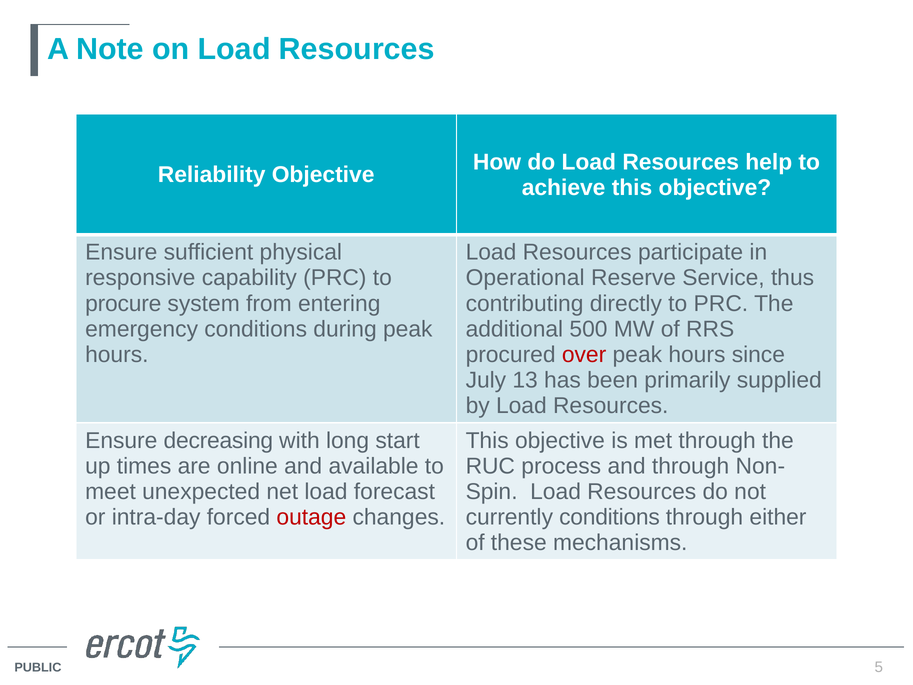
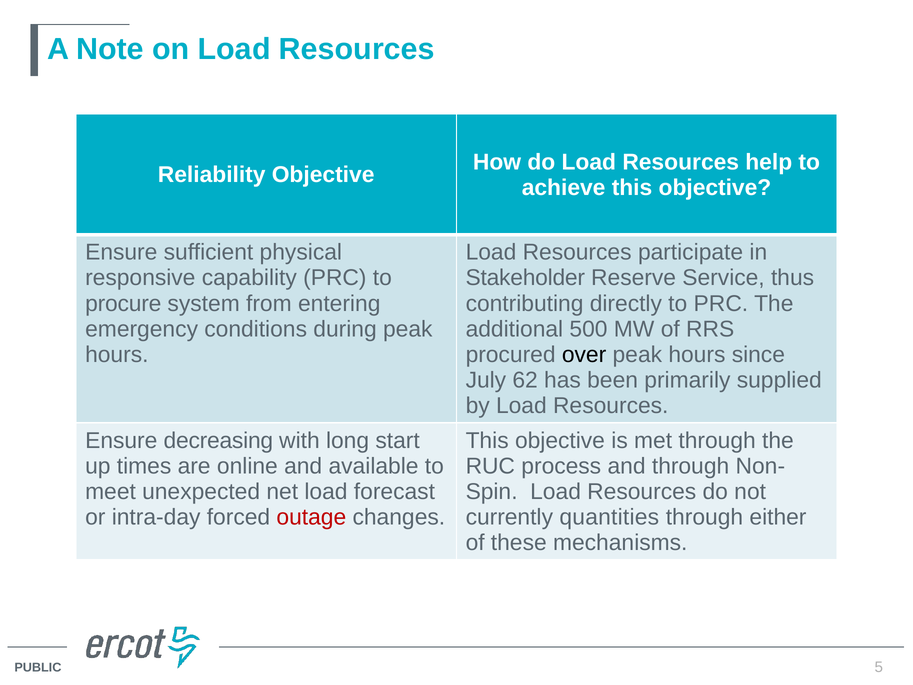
Operational: Operational -> Stakeholder (525, 278)
over colour: red -> black (584, 355)
13: 13 -> 62 (525, 380)
currently conditions: conditions -> quantities (609, 517)
